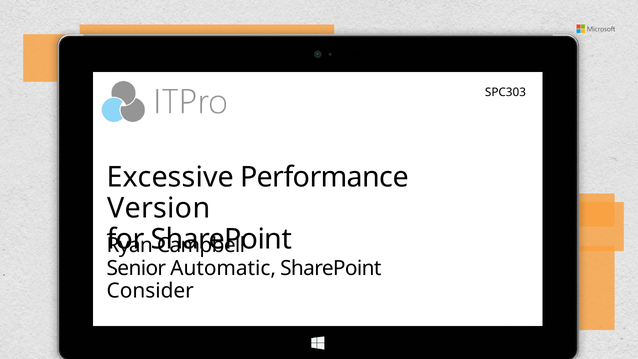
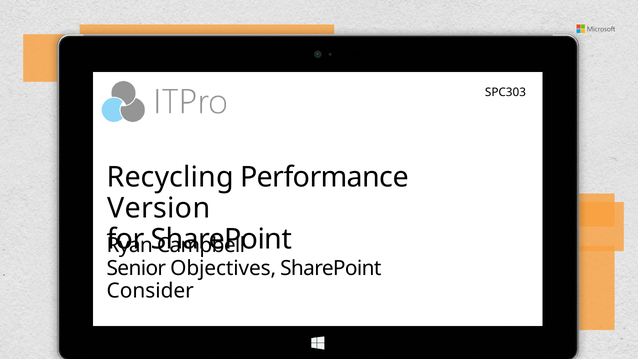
Excessive: Excessive -> Recycling (170, 177)
Automatic: Automatic -> Objectives (223, 268)
